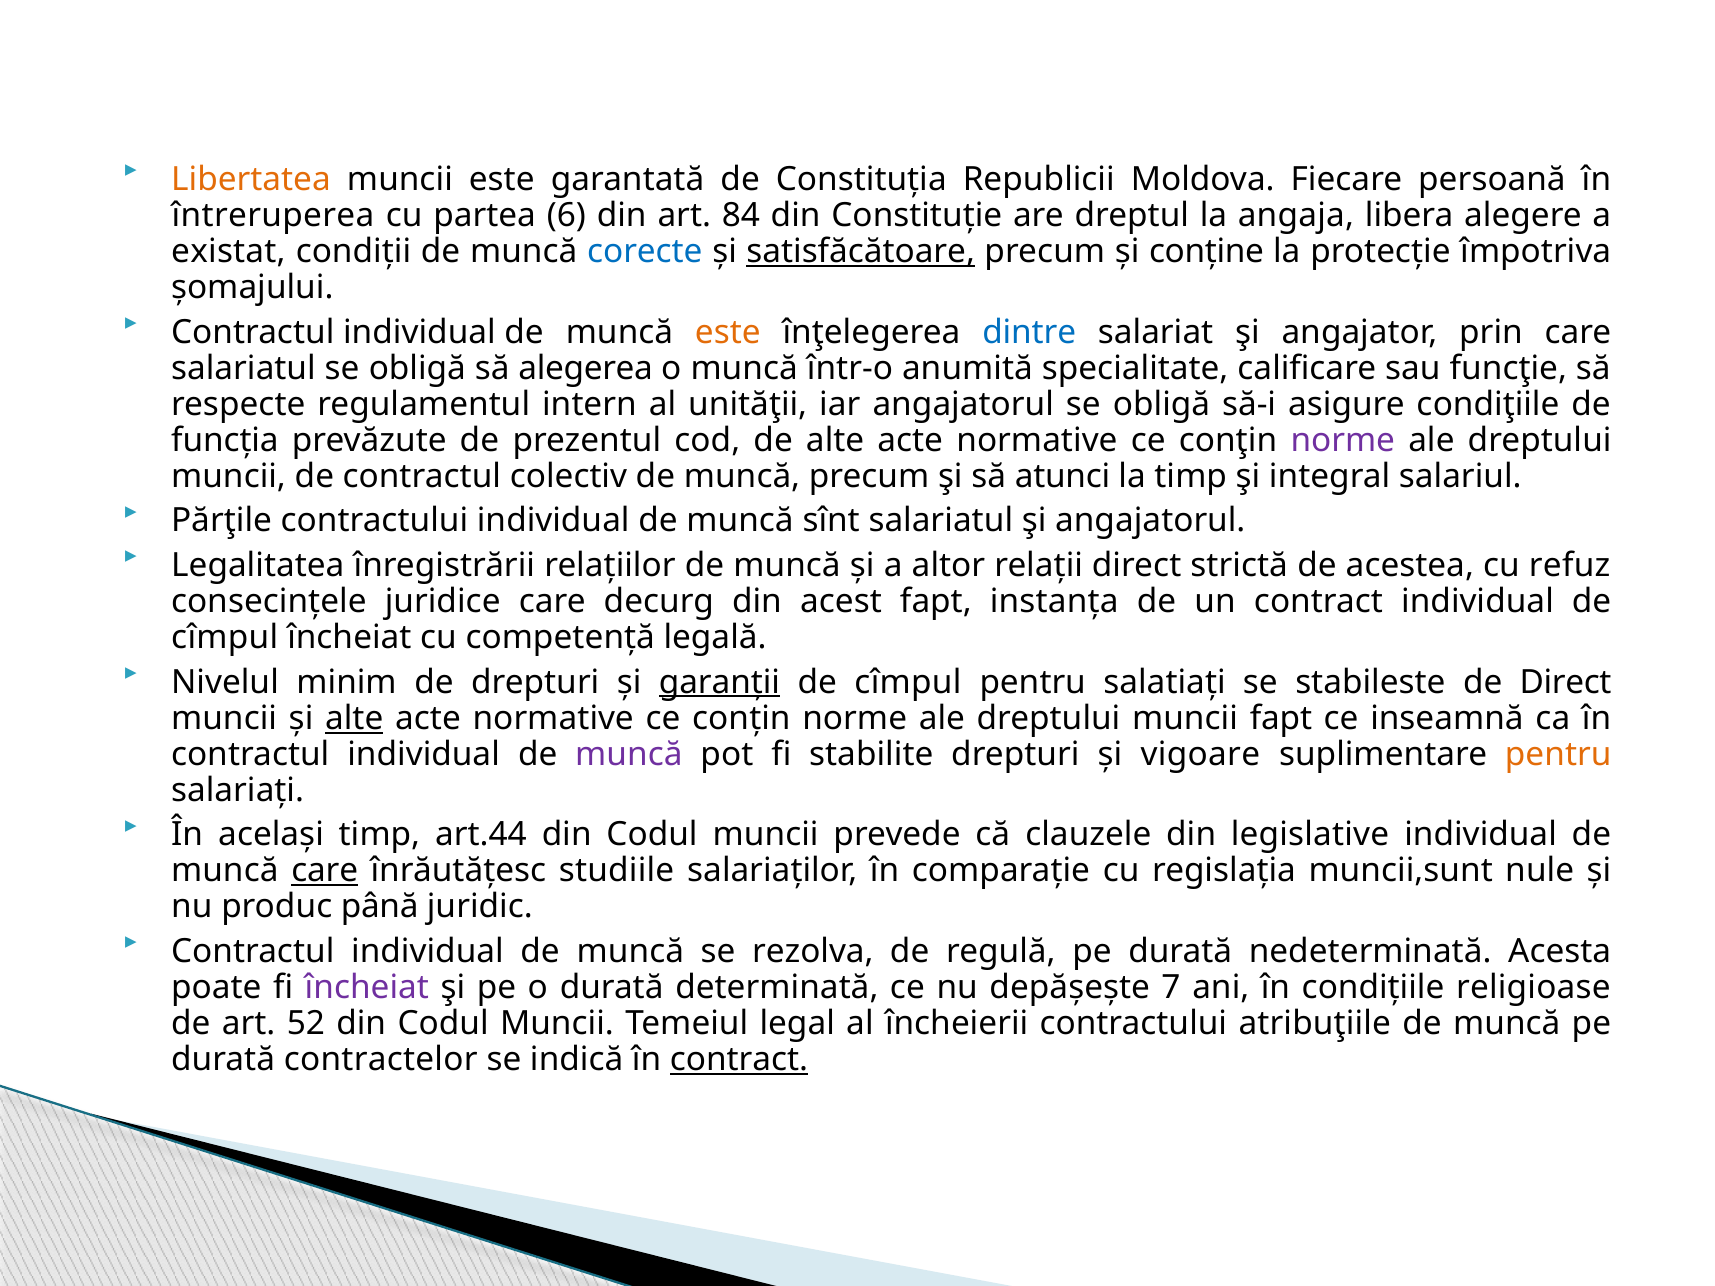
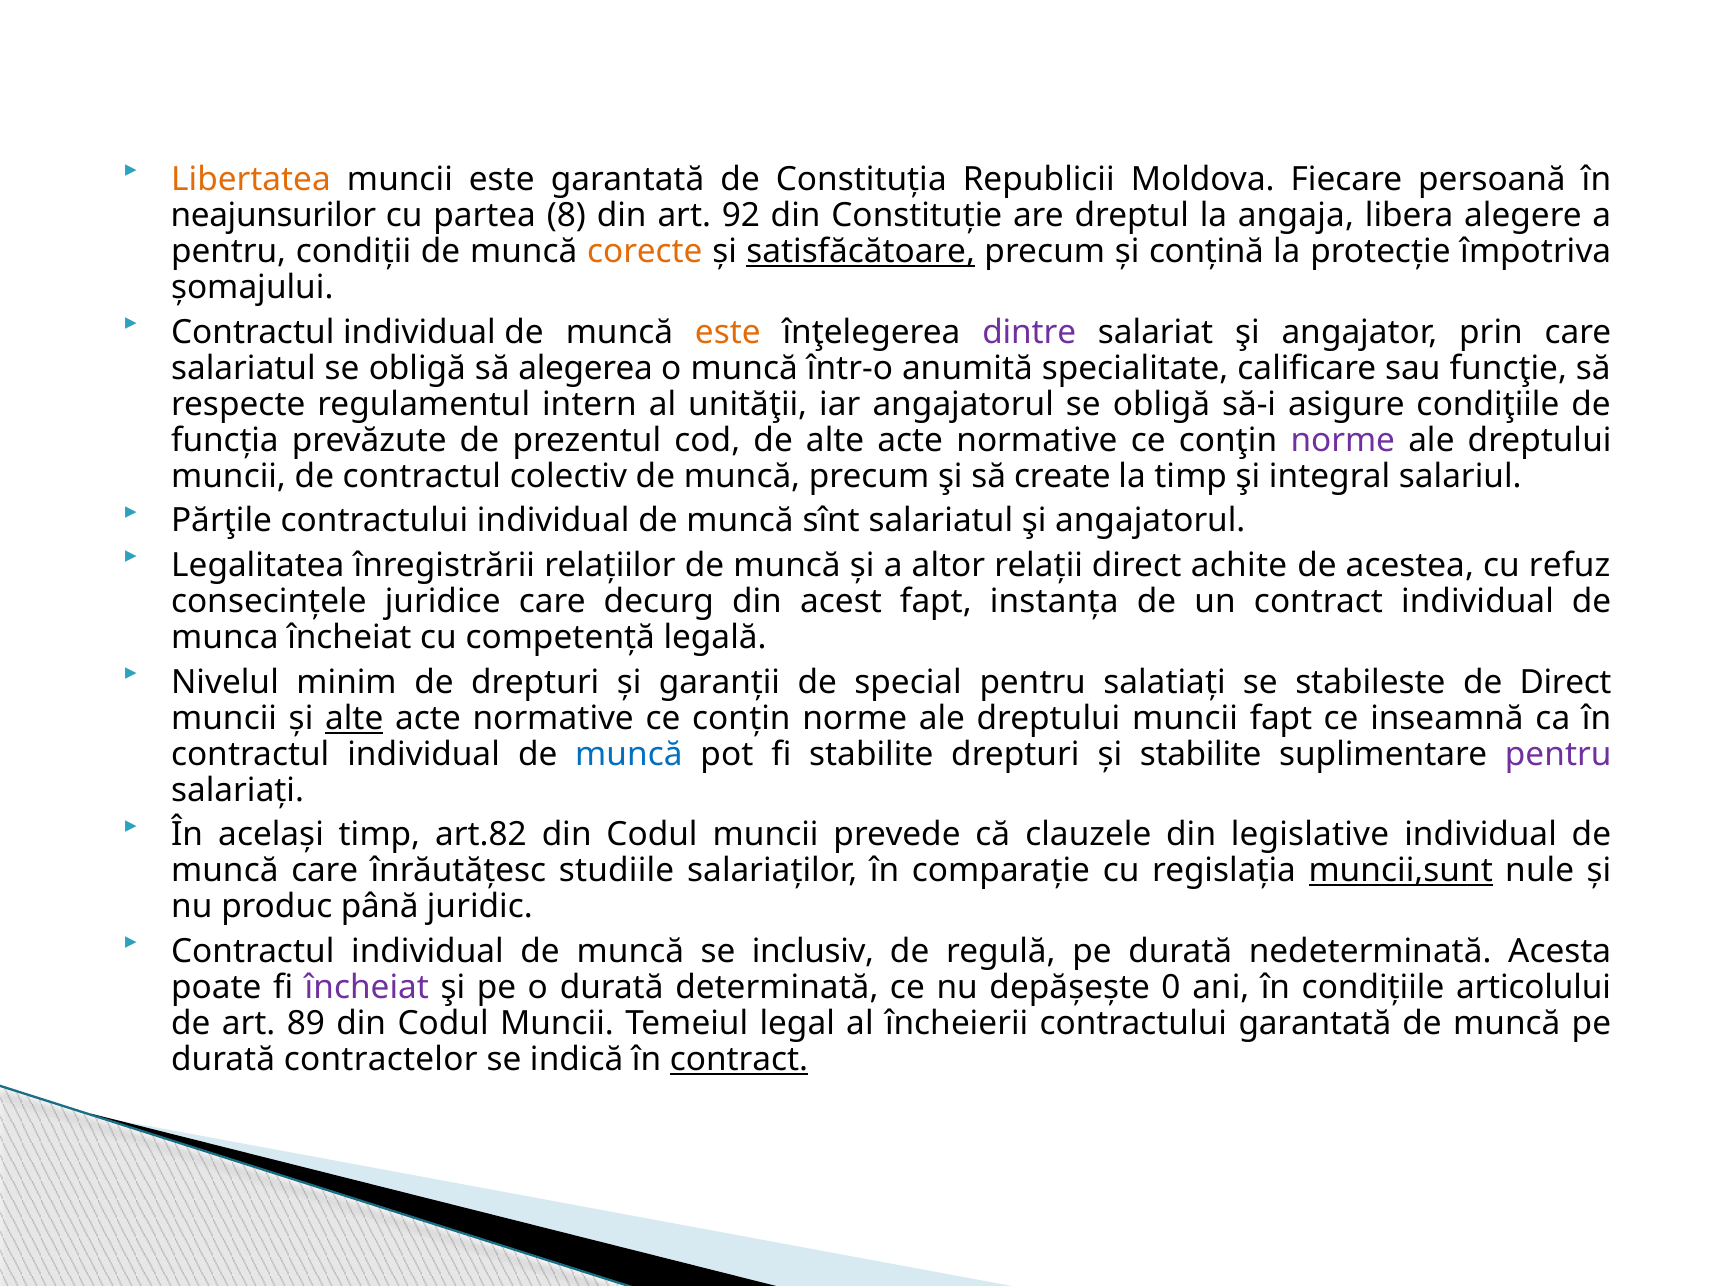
întreruperea: întreruperea -> neajunsurilor (273, 216)
6: 6 -> 8 (566, 216)
84: 84 -> 92 (741, 216)
existat: existat -> pentru (229, 252)
corecte colour: blue -> orange (645, 252)
conține: conține -> conțină (1206, 252)
dintre colour: blue -> purple (1029, 332)
atunci: atunci -> create (1062, 476)
strictă: strictă -> achite (1239, 566)
cîmpul: cîmpul -> munca (225, 638)
garanții underline: present -> none (719, 682)
cîmpul: cîmpul -> special (908, 682)
muncă colour: purple -> blue (629, 754)
și vigoare: vigoare -> stabilite (1201, 754)
pentru colour: orange -> purple (1558, 754)
art.44: art.44 -> art.82 (481, 835)
care underline: present -> none (325, 871)
muncii,sunt underline: none -> present (1401, 871)
rezolva: rezolva -> inclusiv (813, 952)
7: 7 -> 0 (1171, 988)
religioase: religioase -> articolului (1533, 988)
52: 52 -> 89 (306, 1024)
contractului atribuţiile: atribuţiile -> garantată (1315, 1024)
